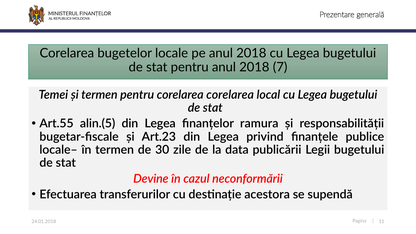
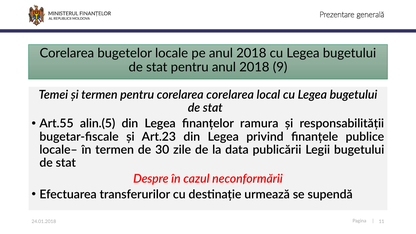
7: 7 -> 9 (280, 67)
Devine: Devine -> Despre (151, 179)
acestora: acestora -> urmează (267, 194)
